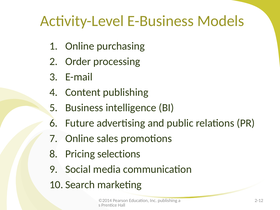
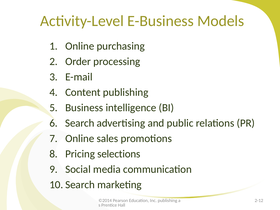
Future: Future -> Search (80, 123)
